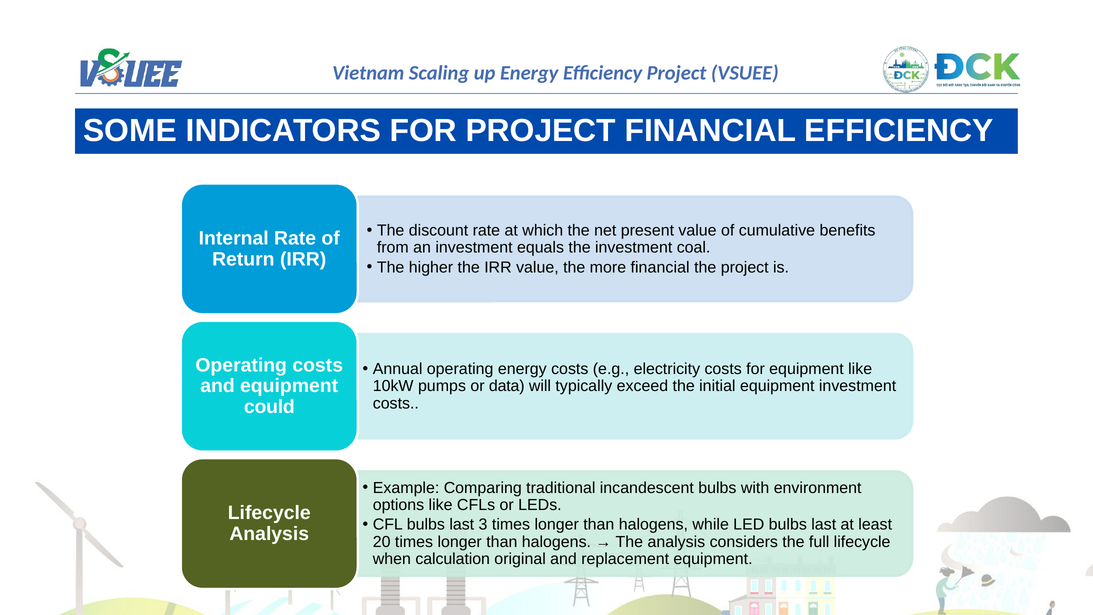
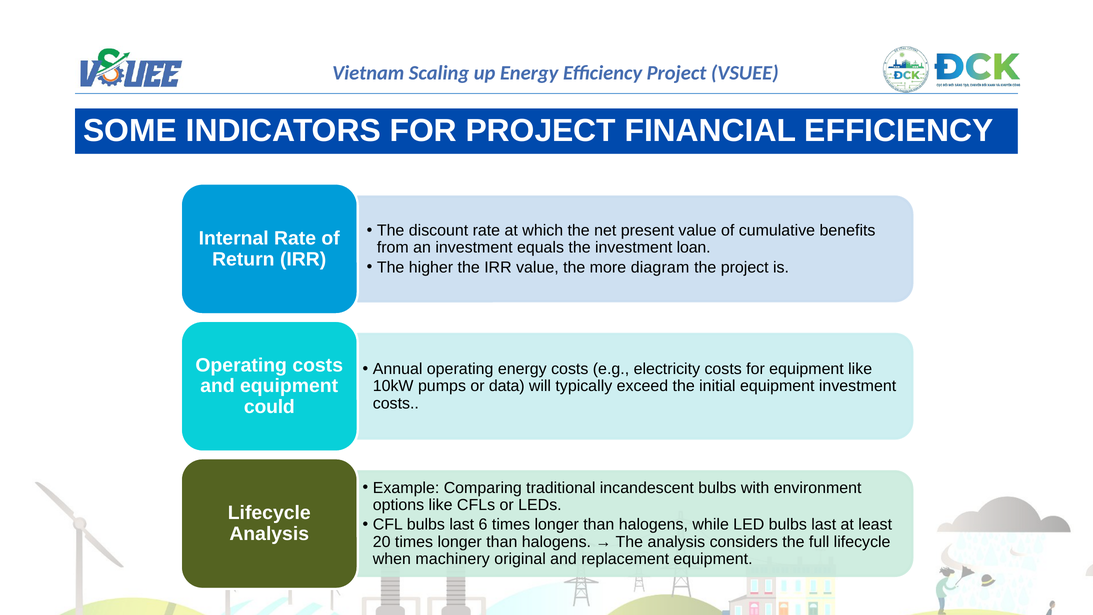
coal: coal -> loan (694, 248)
more financial: financial -> diagram (660, 267)
3: 3 -> 6 (483, 525)
calculation: calculation -> machinery (453, 559)
